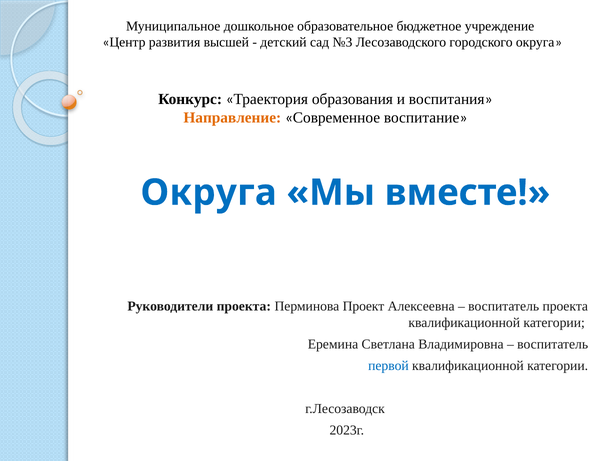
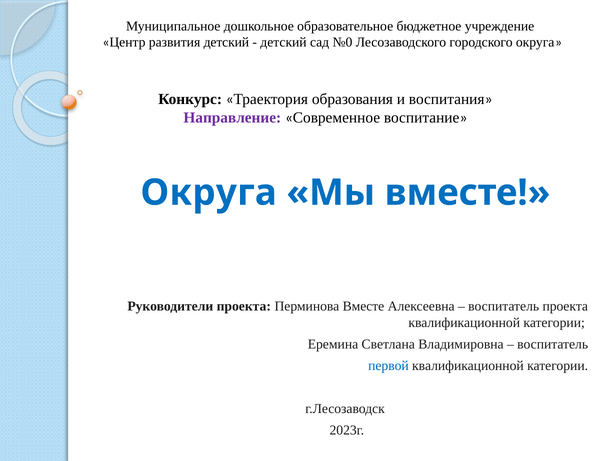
развития высшей: высшей -> детский (226, 42)
№3: №3 -> №0 (343, 42)
Направление colour: orange -> purple (232, 118)
Перминова Проект: Проект -> Вместе (363, 306)
